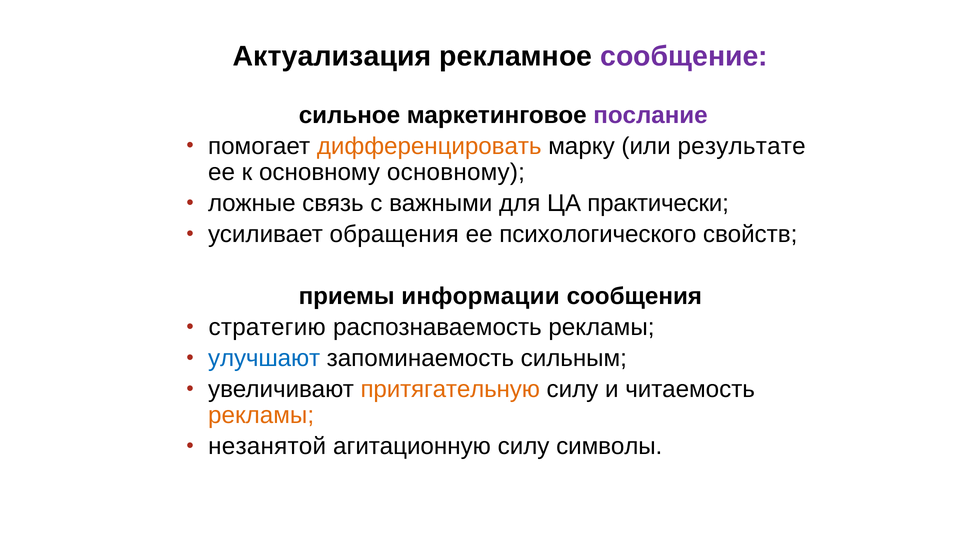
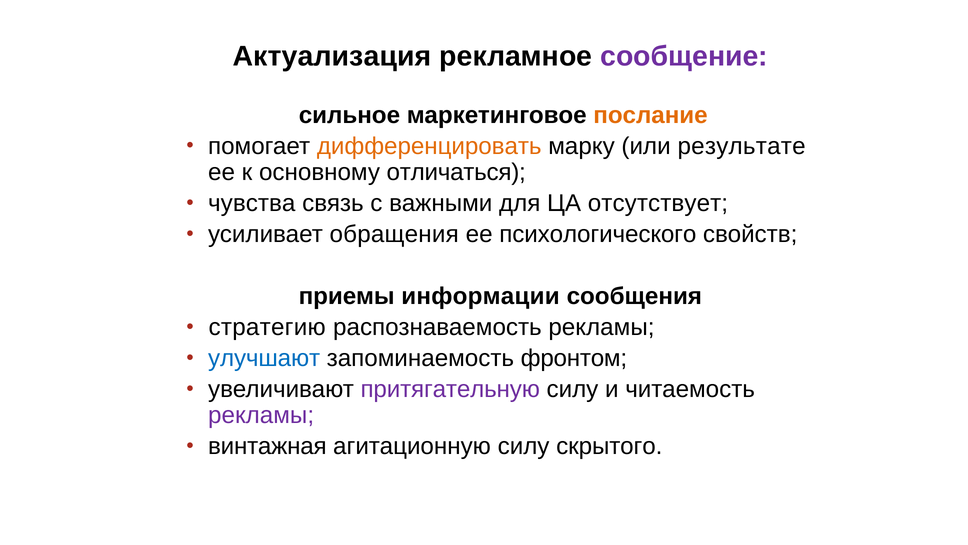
послание colour: purple -> orange (650, 115)
основному основному: основному -> отличаться (456, 172)
ложные: ложные -> чувства (252, 203)
практически: практически -> отсутствует (658, 203)
сильным: сильным -> фронтом (574, 358)
притягательную colour: orange -> purple (450, 389)
рекламы colour: orange -> purple (261, 415)
незанятой: незанятой -> винтажная (267, 446)
символы: символы -> скрытого (609, 446)
